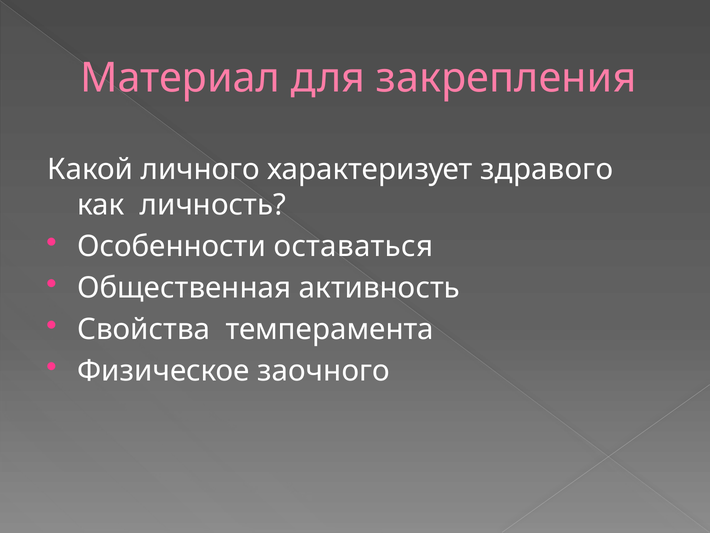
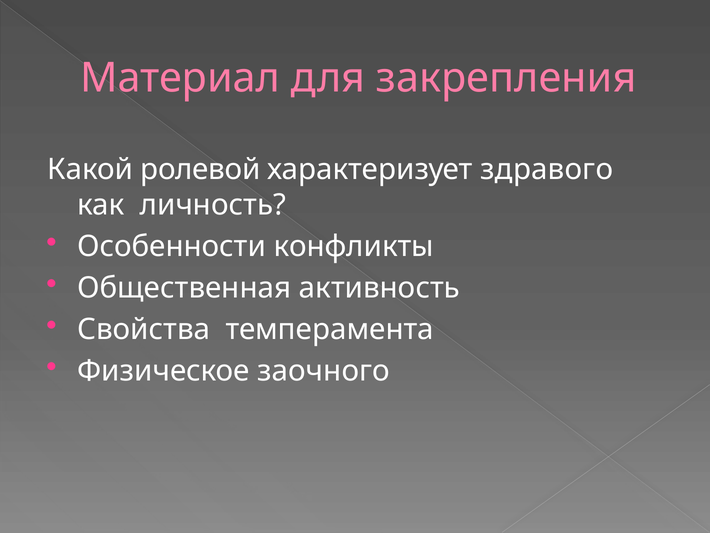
личного: личного -> ролевой (200, 170)
оставаться: оставаться -> конфликты (354, 246)
